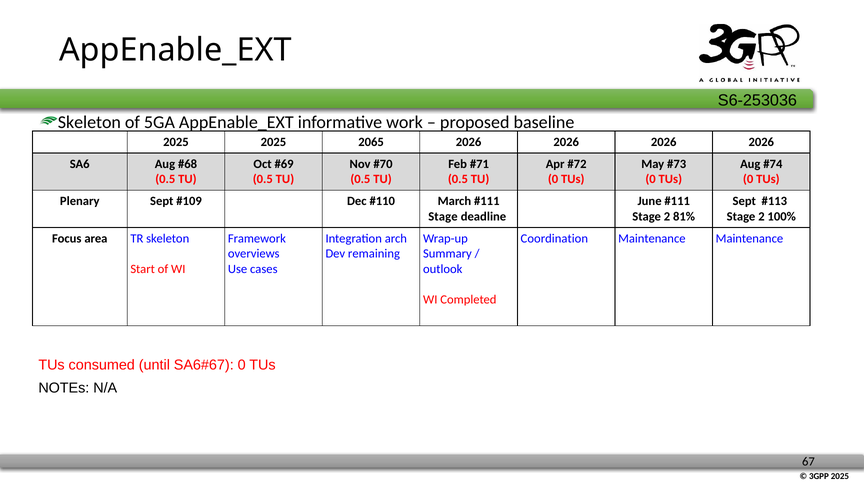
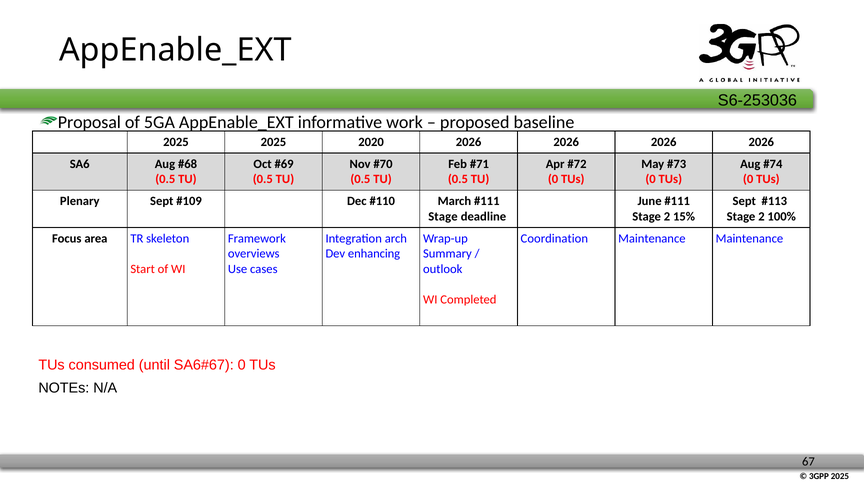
Skeleton: Skeleton -> Proposal (89, 122)
2065: 2065 -> 2020 (371, 142)
81%: 81% -> 15% (684, 217)
remaining: remaining -> enhancing (374, 254)
